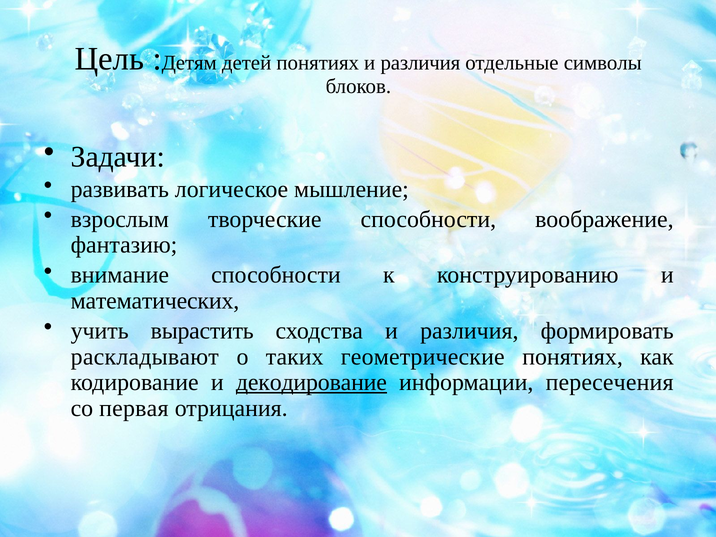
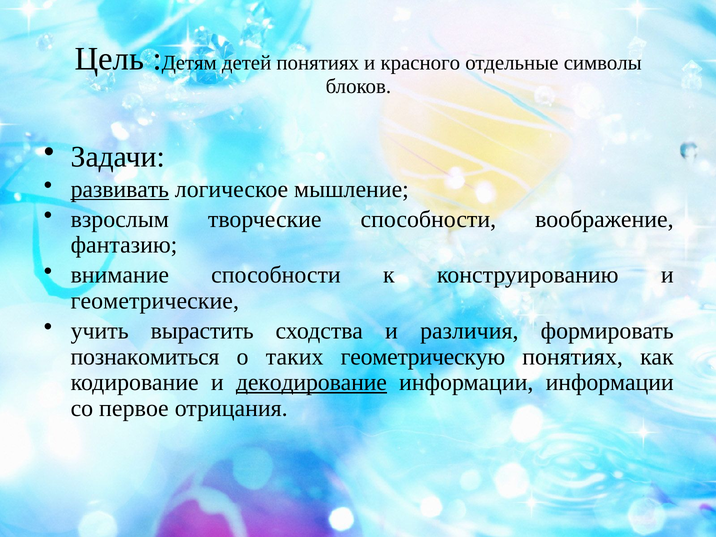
различия: различия -> красного (420, 63)
развивать underline: none -> present (120, 189)
математических: математических -> геометрические (155, 301)
раскладывают: раскладывают -> познакомиться (145, 357)
геометрические: геометрические -> геометрическую (423, 357)
информации пересечения: пересечения -> информации (610, 382)
первая: первая -> первое (134, 408)
